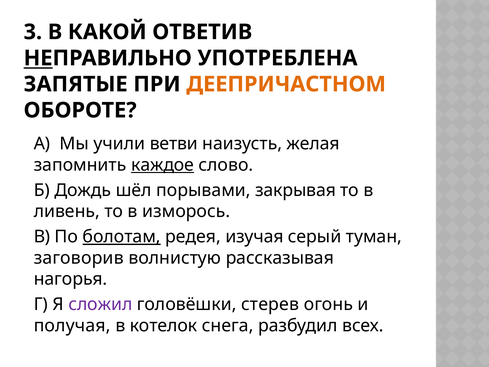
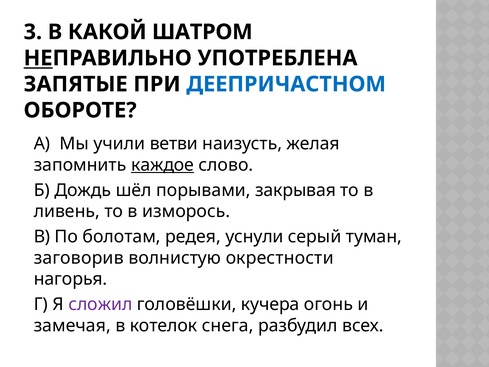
ОТВЕТИВ: ОТВЕТИВ -> ШАТРОМ (202, 32)
ДЕЕПРИЧАСТНОМ colour: orange -> blue (286, 84)
болотам underline: present -> none (122, 237)
изучая: изучая -> уснули (254, 237)
рассказывая: рассказывая -> окрестности (280, 258)
стерев: стерев -> кучера (270, 304)
получая: получая -> замечая (72, 325)
